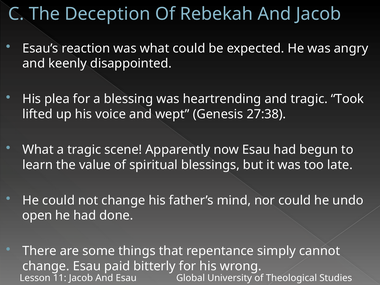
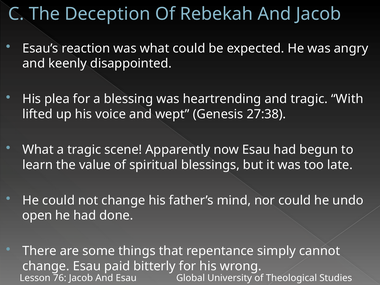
Took: Took -> With (347, 99)
11: 11 -> 76 (60, 278)
